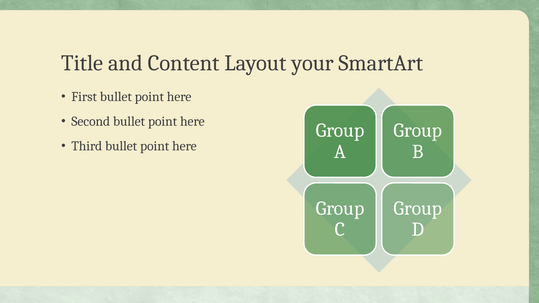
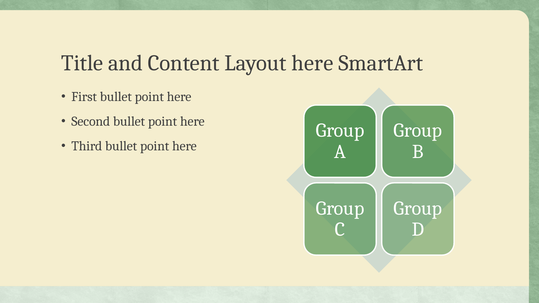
Layout your: your -> here (312, 63)
